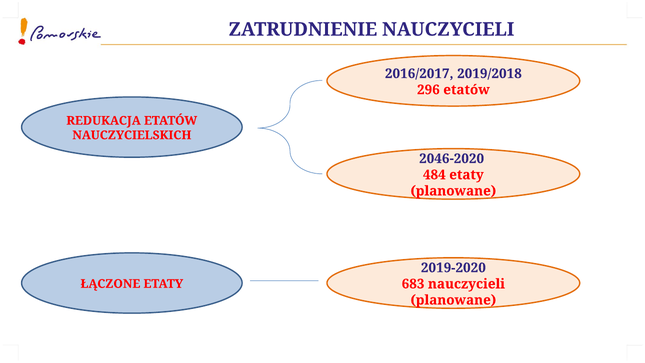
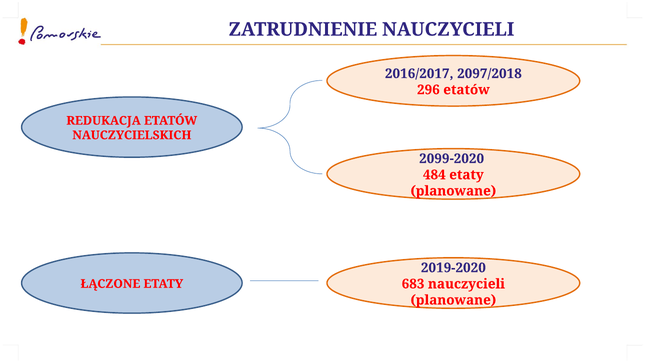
2019/2018: 2019/2018 -> 2097/2018 (489, 74)
2046-2020: 2046-2020 -> 2099-2020 (452, 159)
